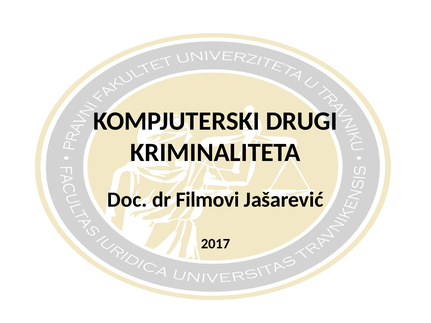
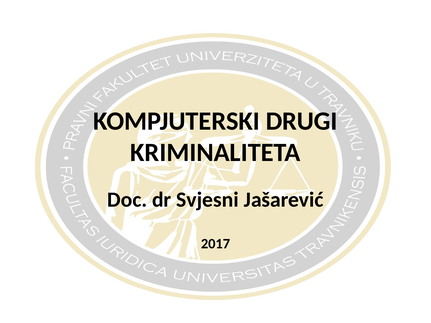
Filmovi: Filmovi -> Svjesni (208, 200)
